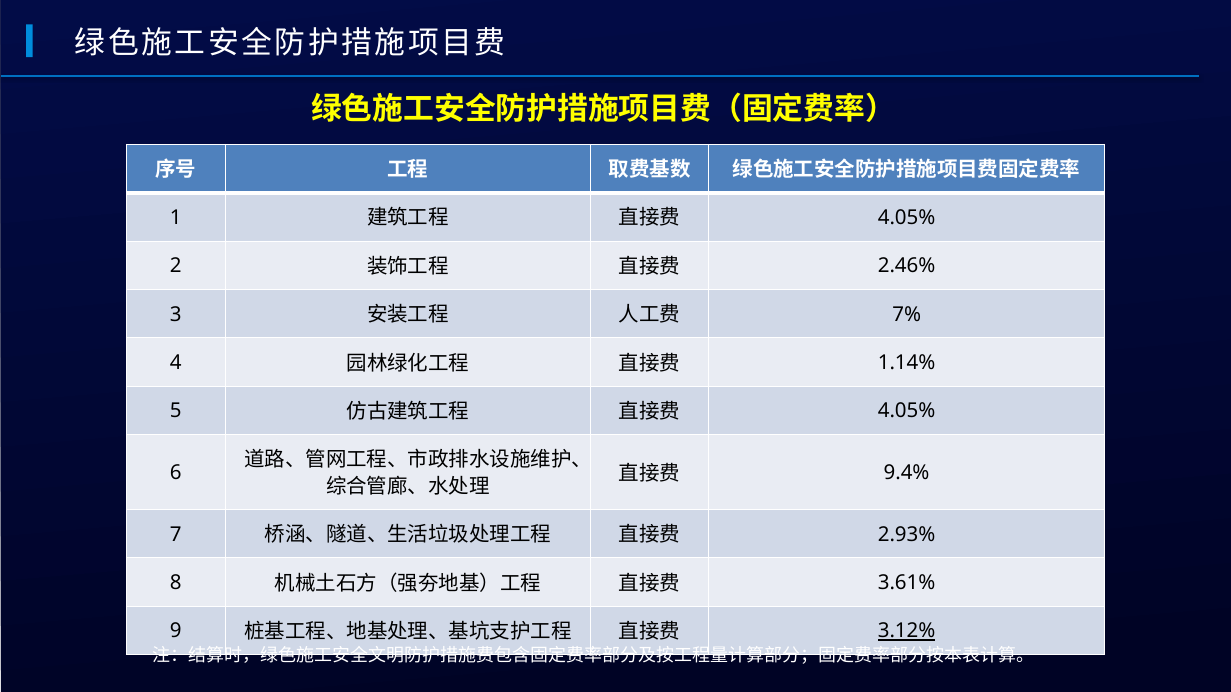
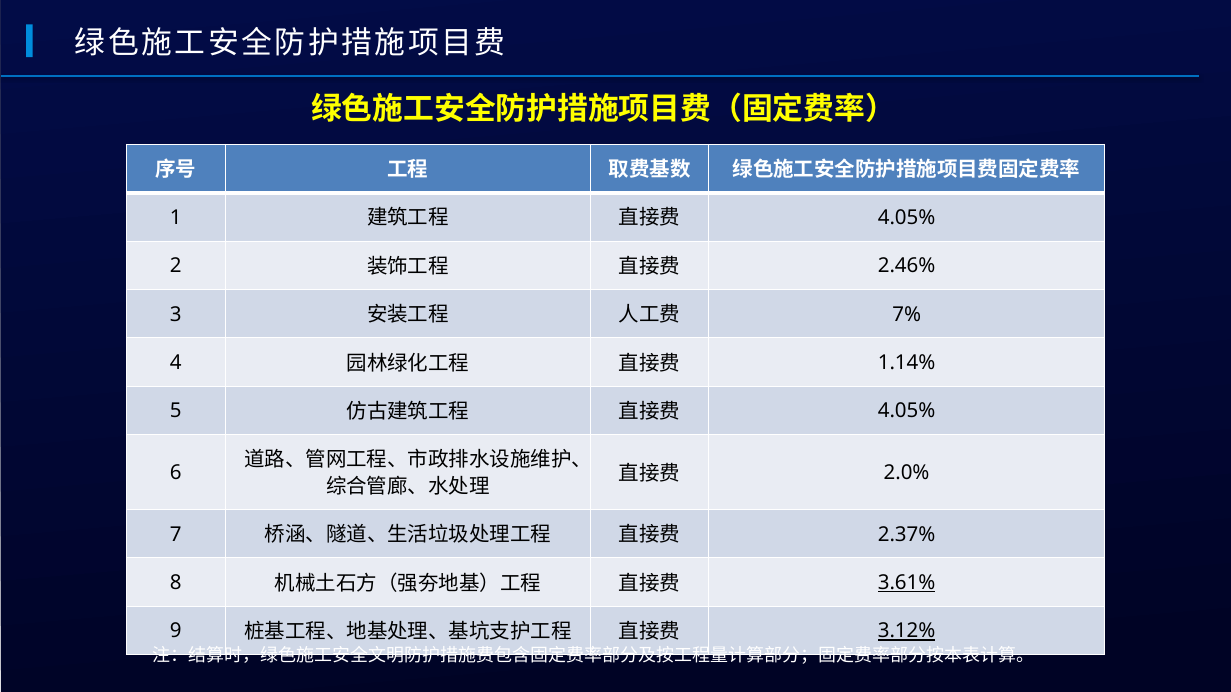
9.4%: 9.4% -> 2.0% (907, 473)
2.93%: 2.93% -> 2.37% (907, 535)
3.61% underline: none -> present (907, 583)
